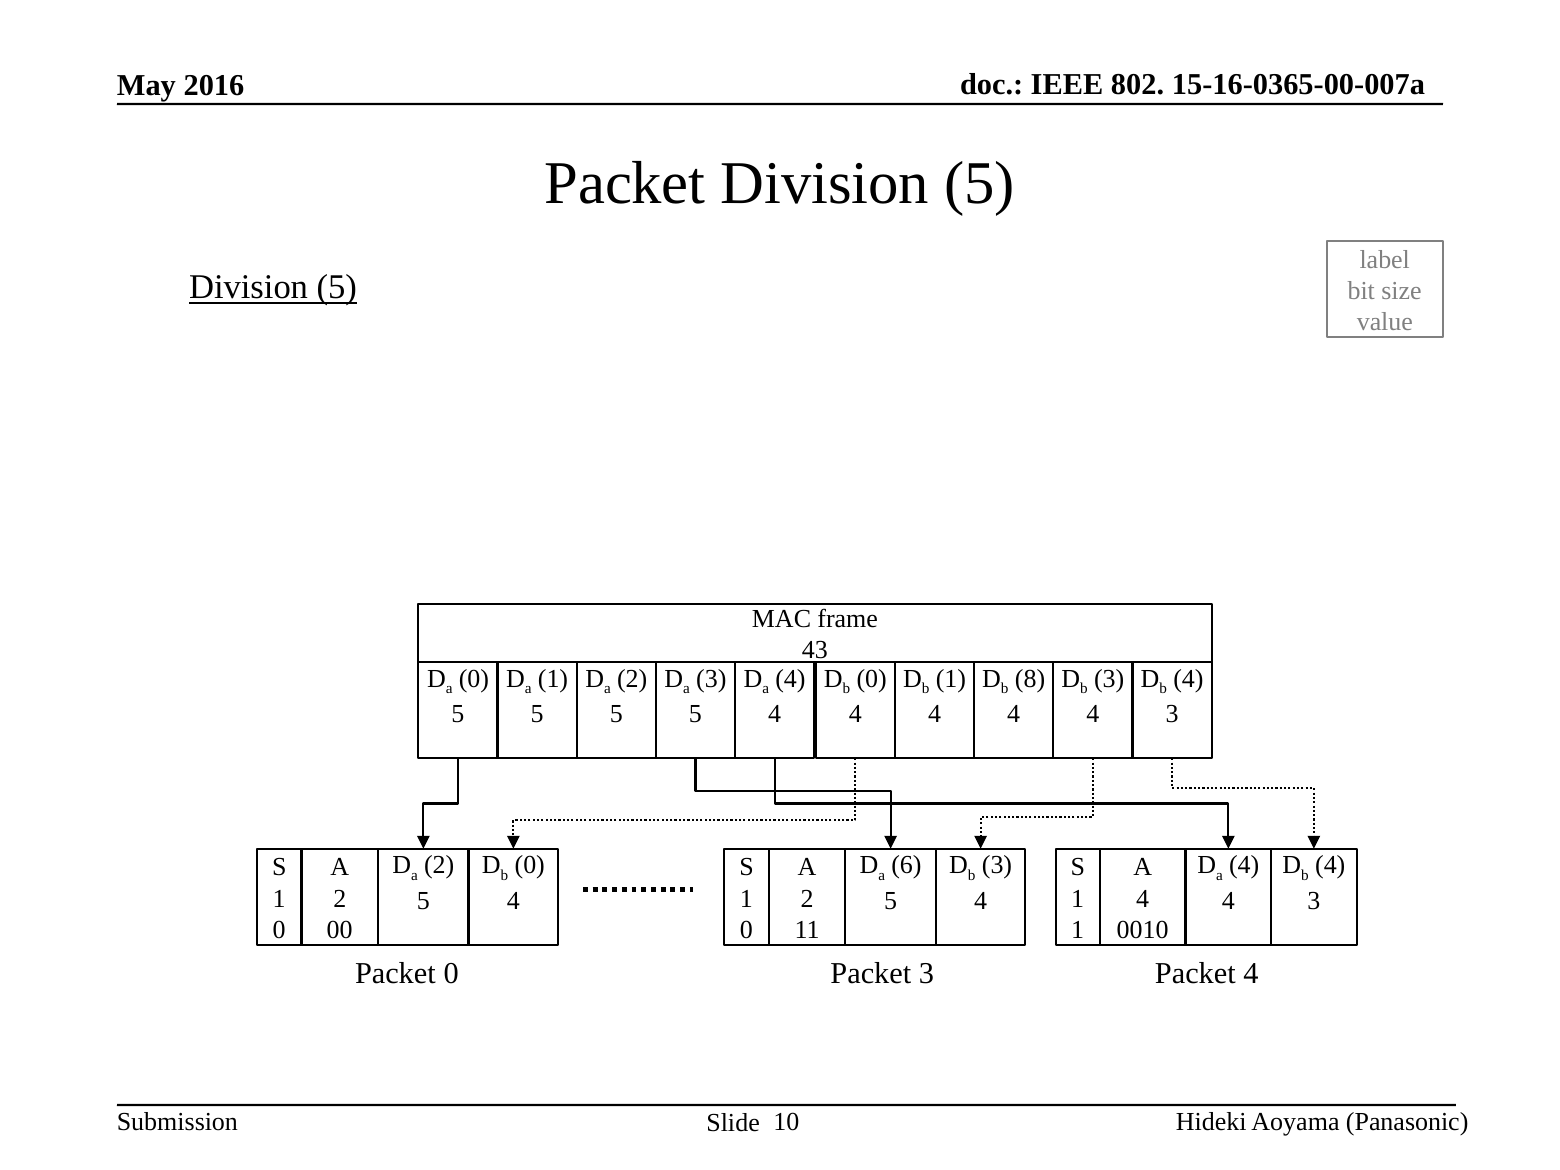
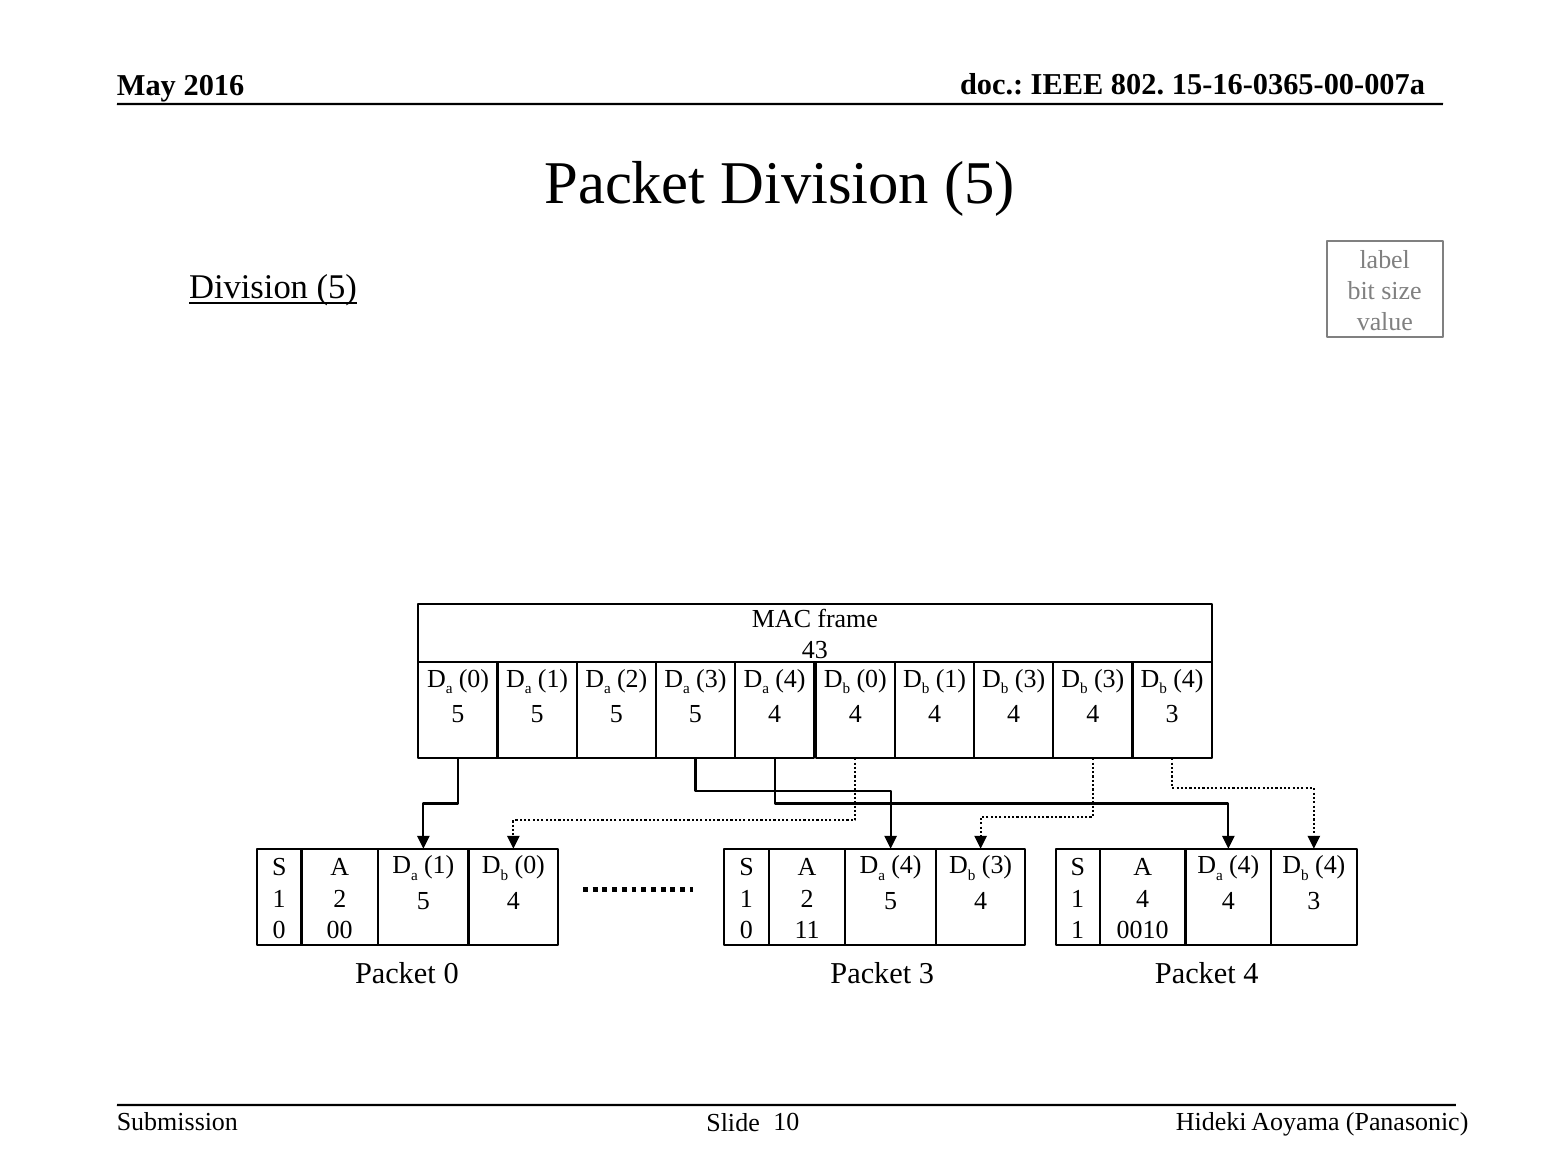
8: 8 -> 3 (1030, 679)
2: 2 -> 1 (439, 865)
6: 6 -> 4 (906, 865)
